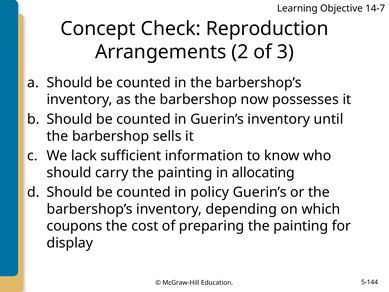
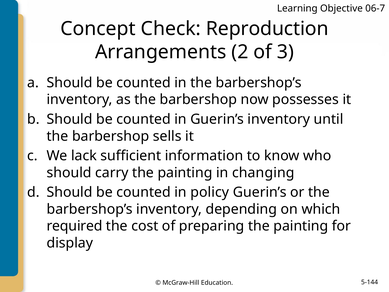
14-7: 14-7 -> 06-7 (375, 8)
allocating: allocating -> changing (263, 173)
coupons: coupons -> required (75, 226)
